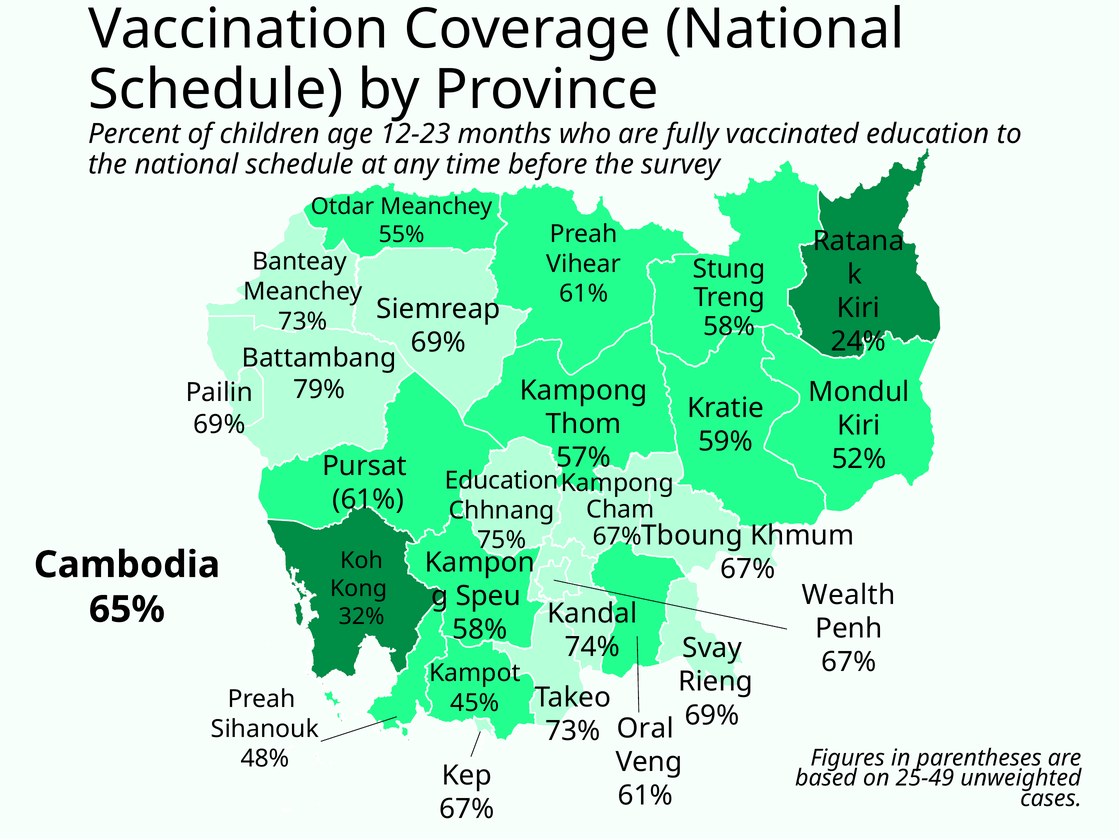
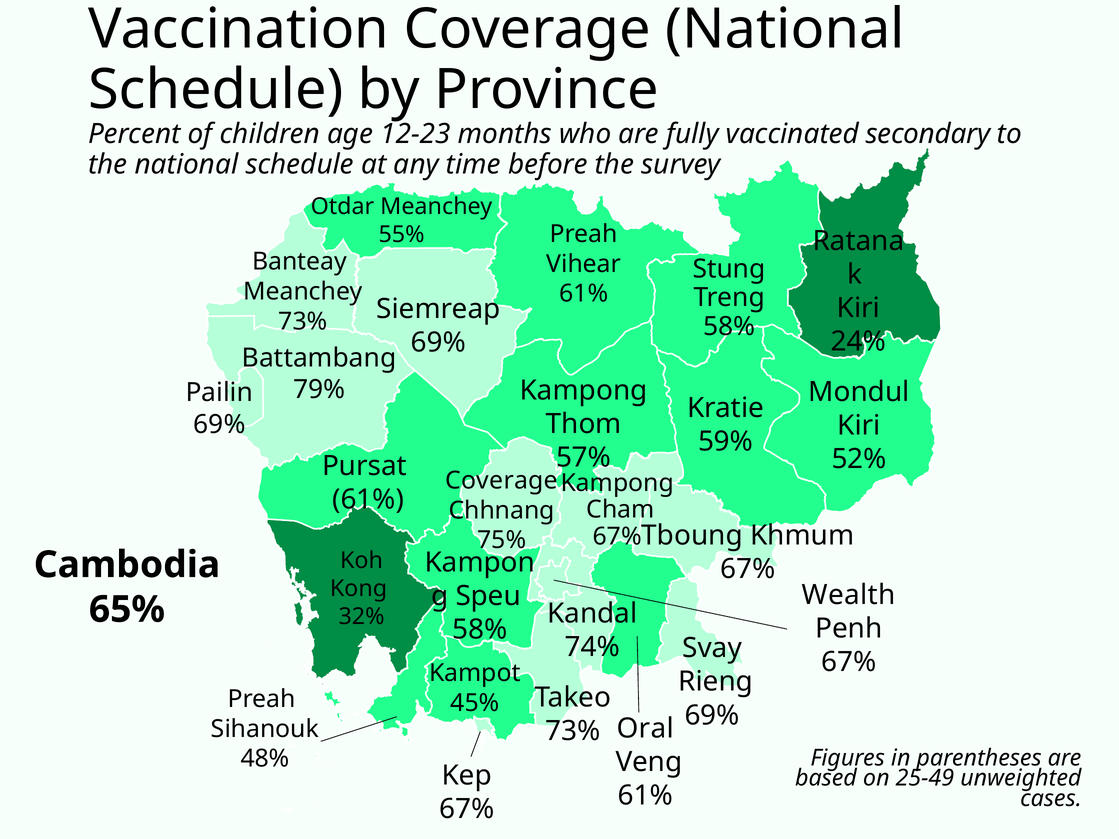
vaccinated education: education -> secondary (928, 134)
Education: Education -> Coverage (501, 481)
